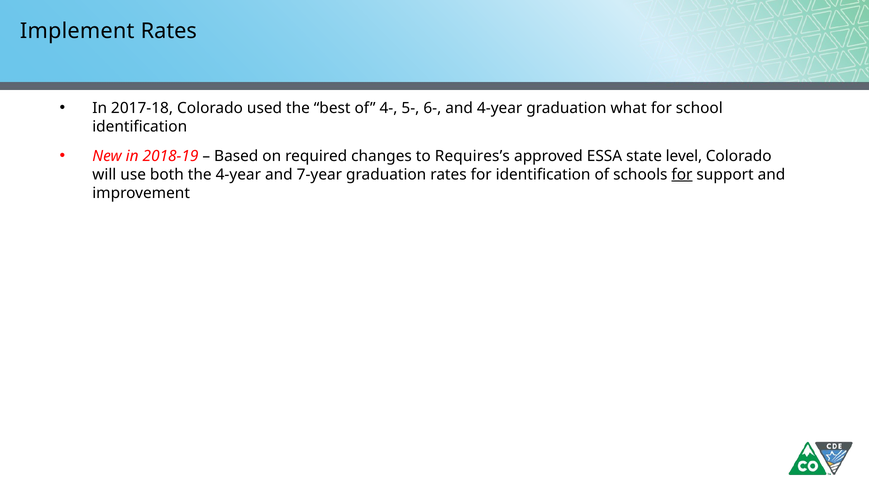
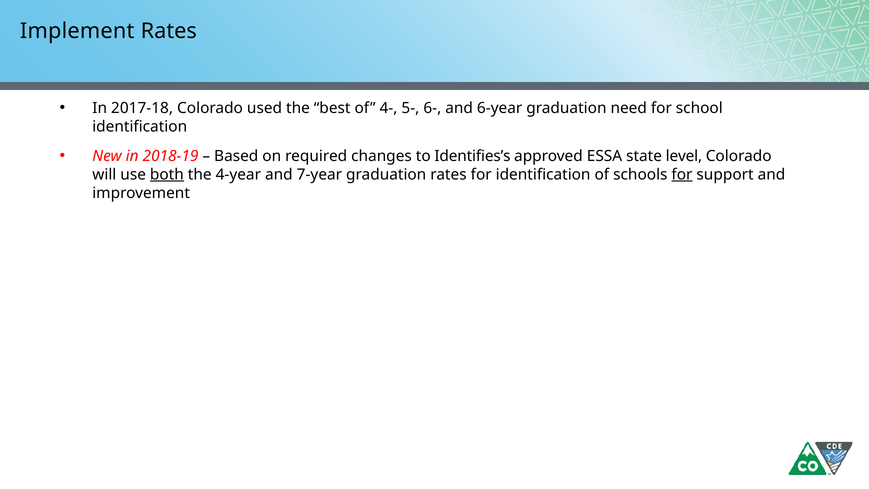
and 4-year: 4-year -> 6-year (500, 108)
what: what -> need (629, 108)
Requires’s: Requires’s -> Identifies’s (472, 156)
both underline: none -> present (167, 174)
